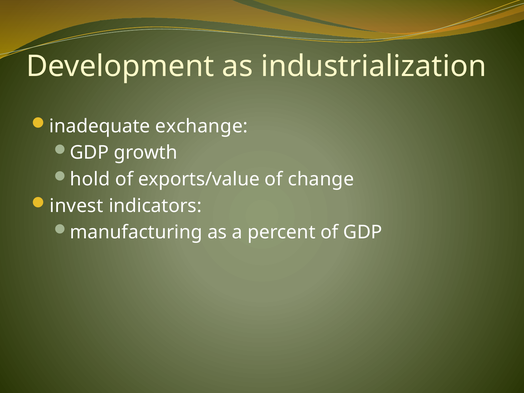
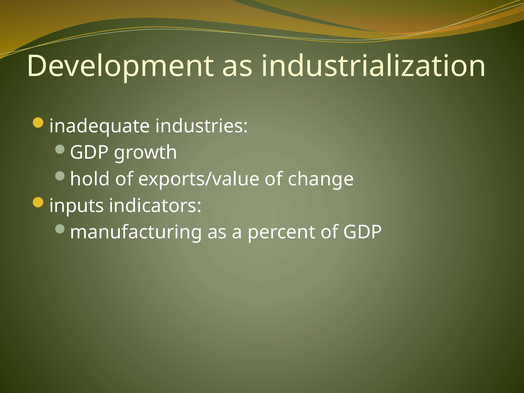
exchange: exchange -> industries (202, 126)
invest: invest -> inputs (77, 206)
